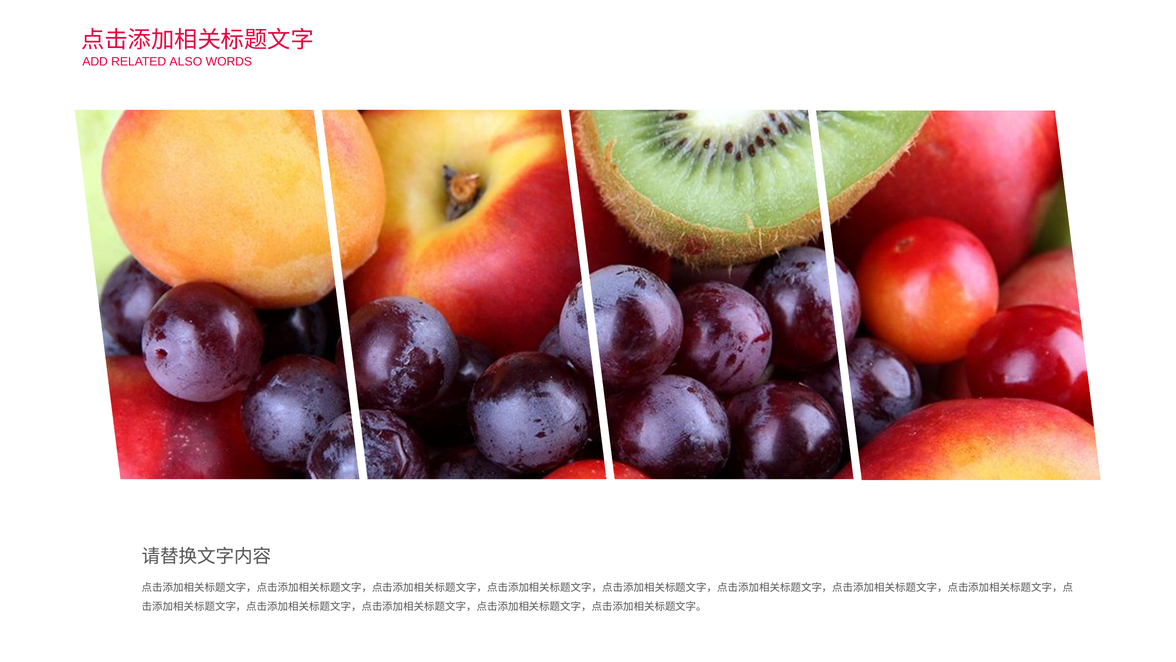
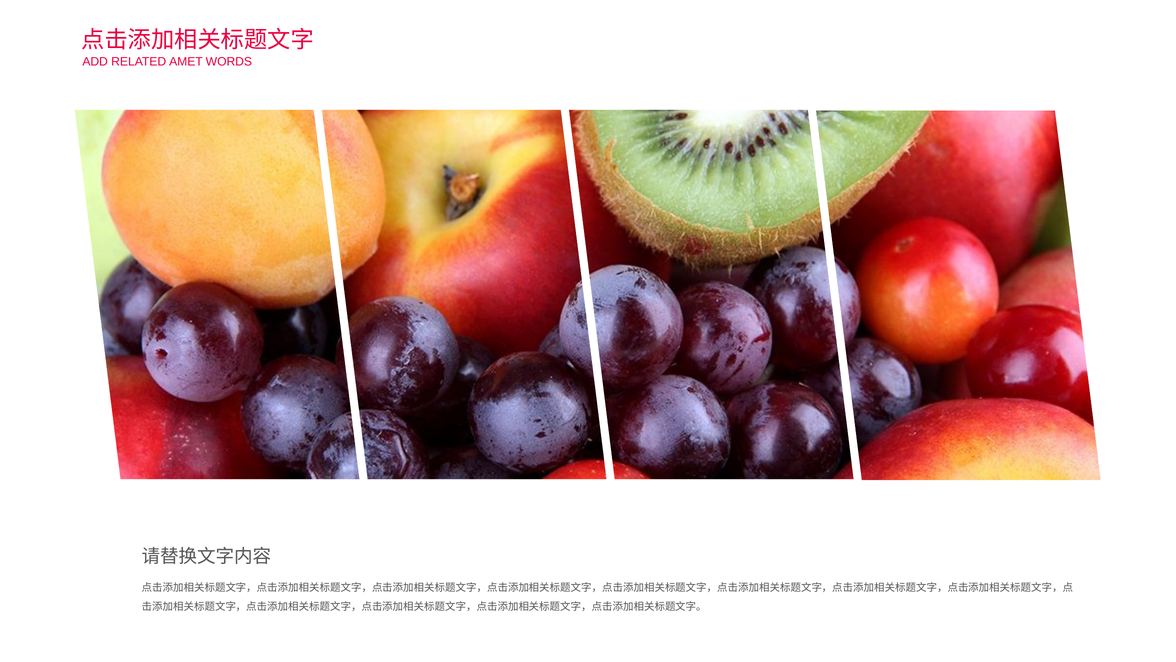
ALSO: ALSO -> AMET (186, 62)
